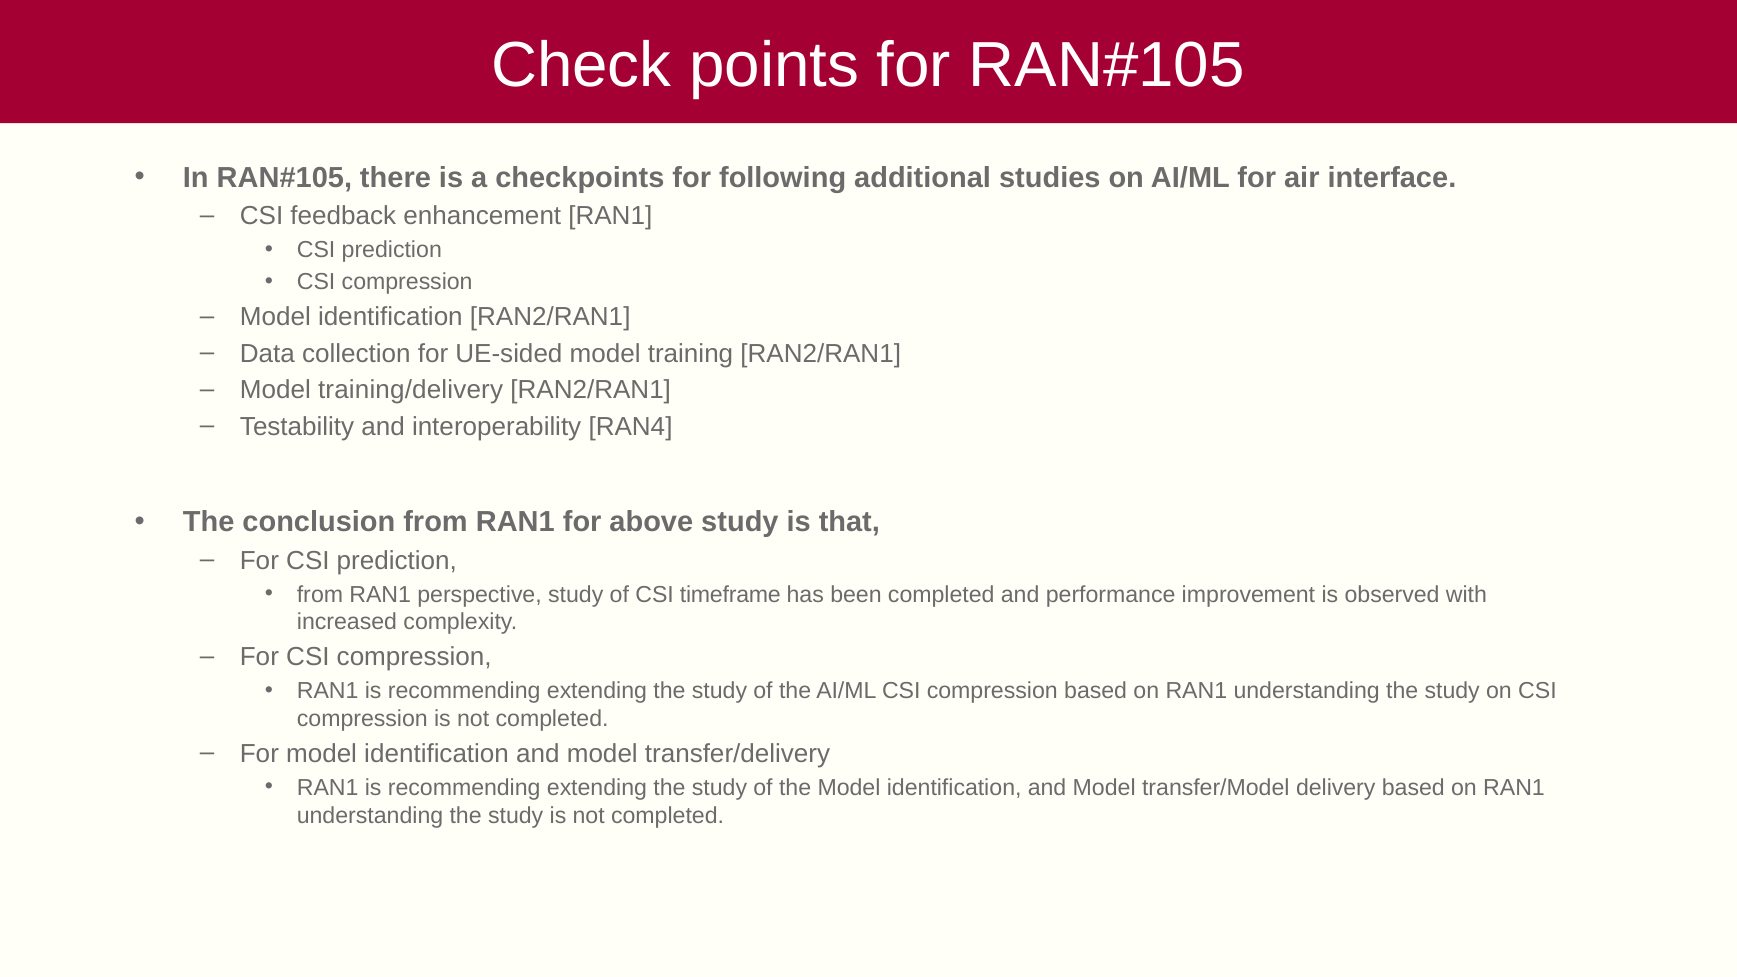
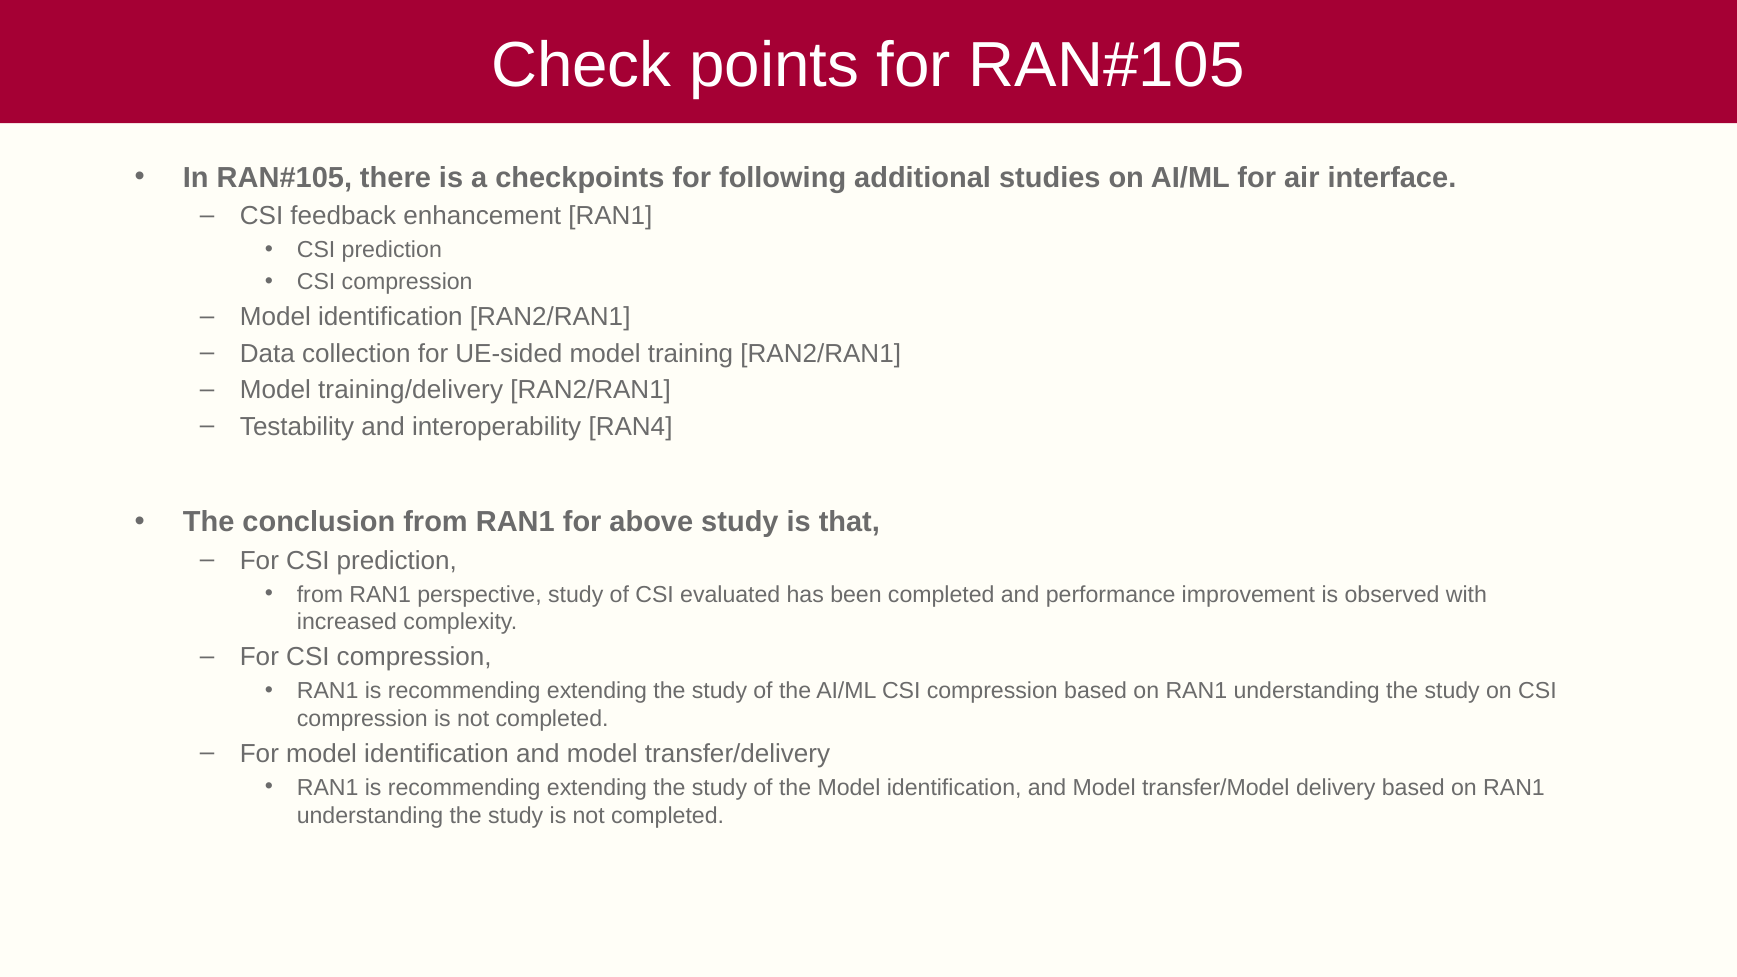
timeframe: timeframe -> evaluated (730, 594)
